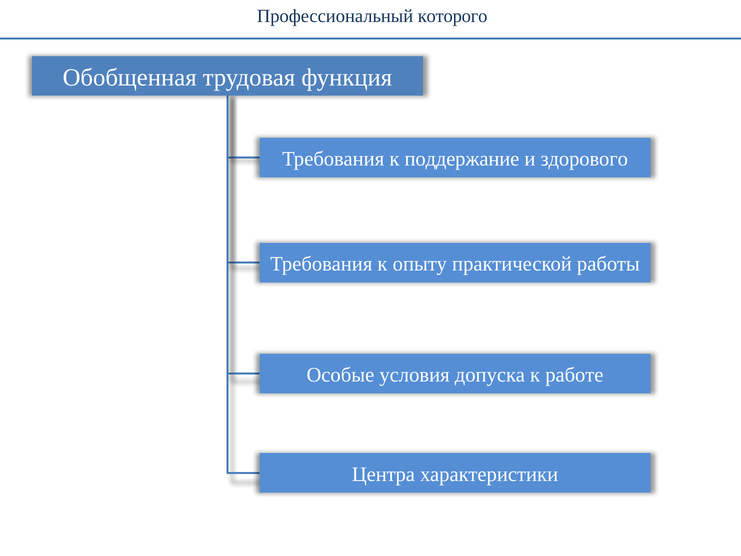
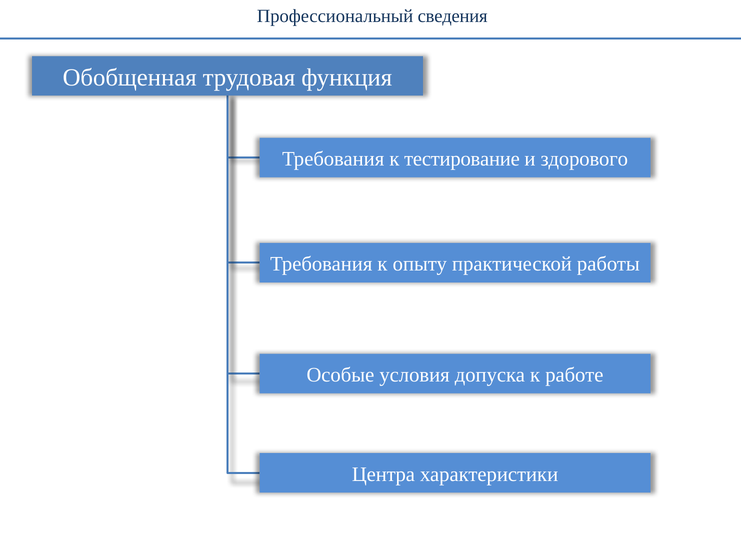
которого: которого -> сведения (453, 16)
поддержание: поддержание -> тестирование (462, 159)
